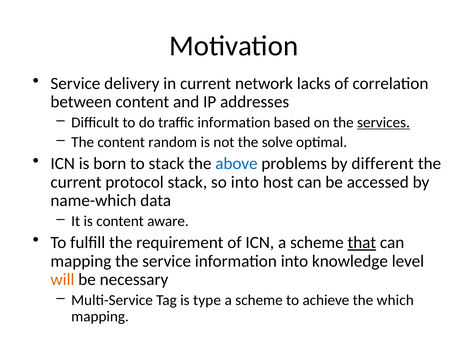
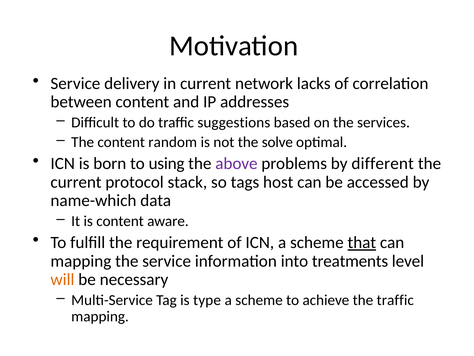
traffic information: information -> suggestions (234, 122)
services underline: present -> none (384, 122)
to stack: stack -> using (167, 163)
above colour: blue -> purple (236, 163)
so into: into -> tags (245, 182)
knowledge: knowledge -> treatments (350, 261)
the which: which -> traffic (395, 300)
